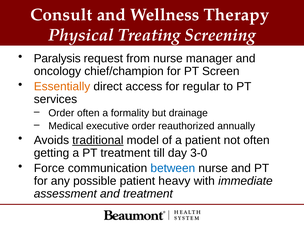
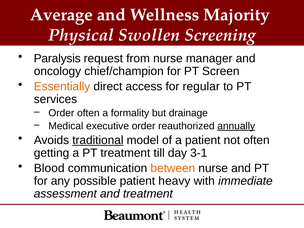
Consult: Consult -> Average (61, 15)
Therapy: Therapy -> Majority (237, 15)
Treating: Treating -> Swollen (149, 35)
annually underline: none -> present (236, 126)
3-0: 3-0 -> 3-1 (199, 153)
Force: Force -> Blood (49, 168)
between colour: blue -> orange (173, 168)
